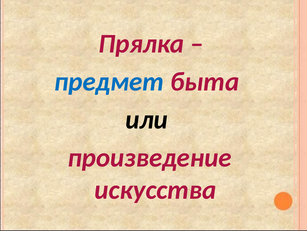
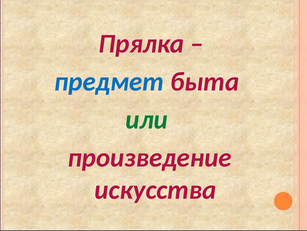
или colour: black -> green (147, 119)
